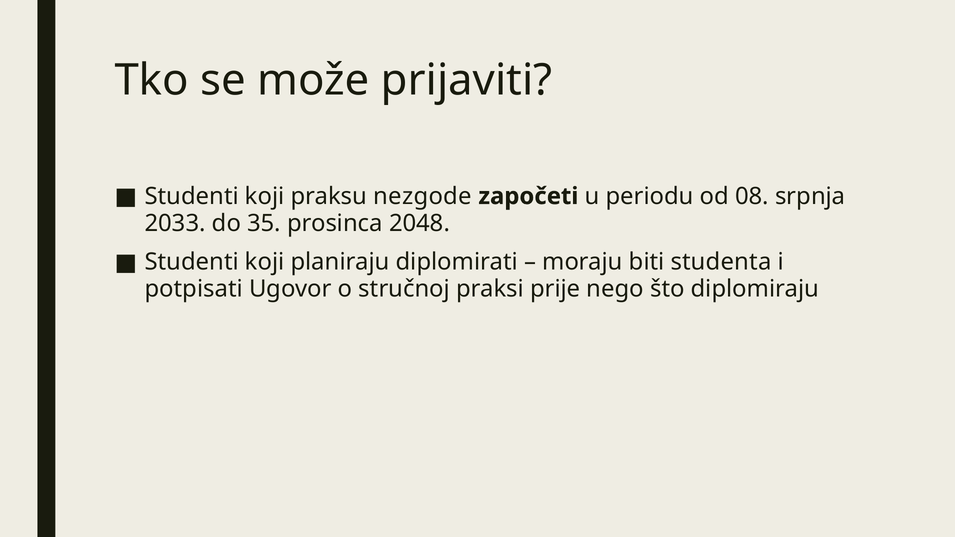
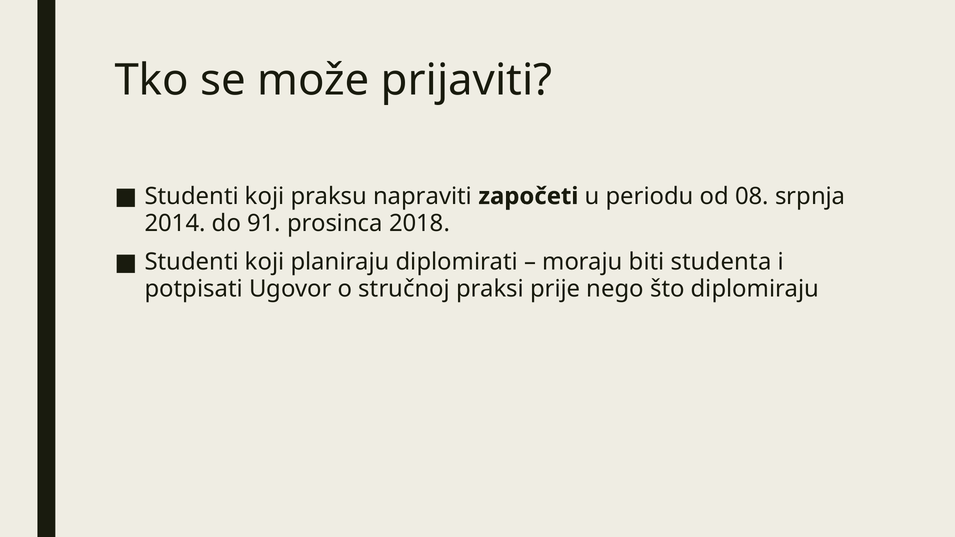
nezgode: nezgode -> napraviti (423, 196)
2033: 2033 -> 2014 (175, 223)
35: 35 -> 91 (264, 223)
2048: 2048 -> 2018 (420, 223)
